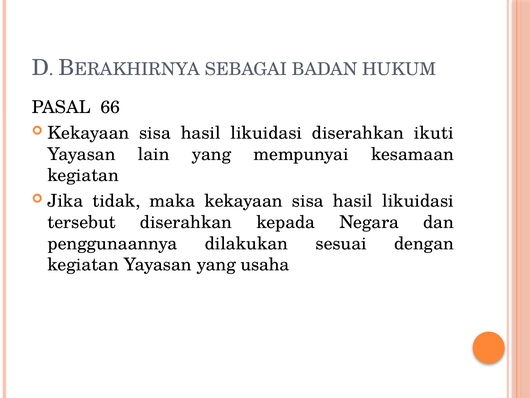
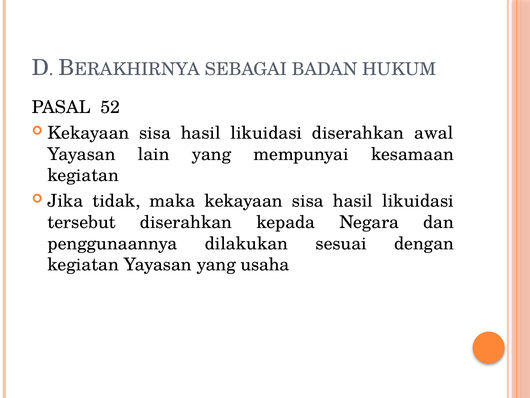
66: 66 -> 52 (110, 107)
ikuti: ikuti -> awal (434, 133)
